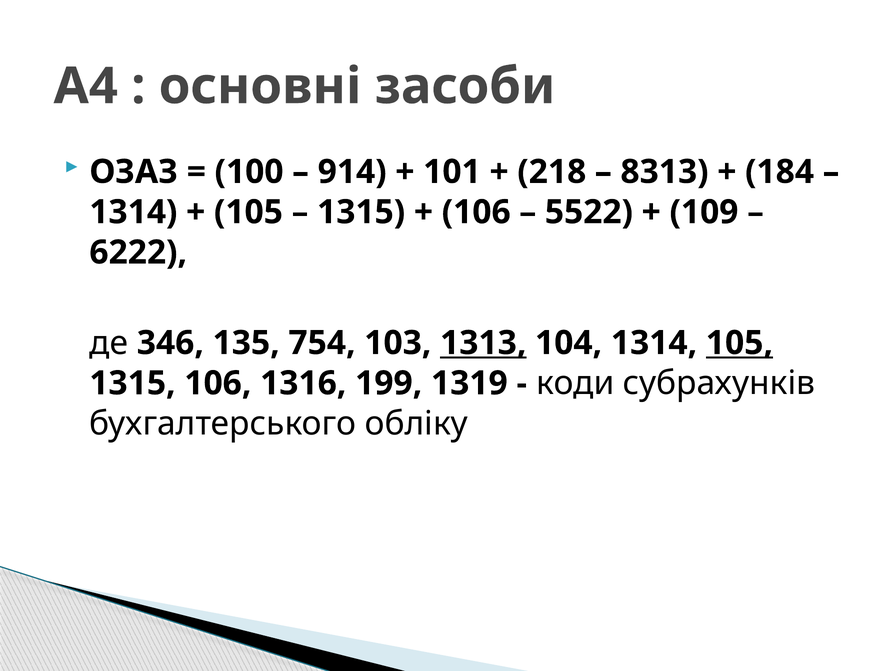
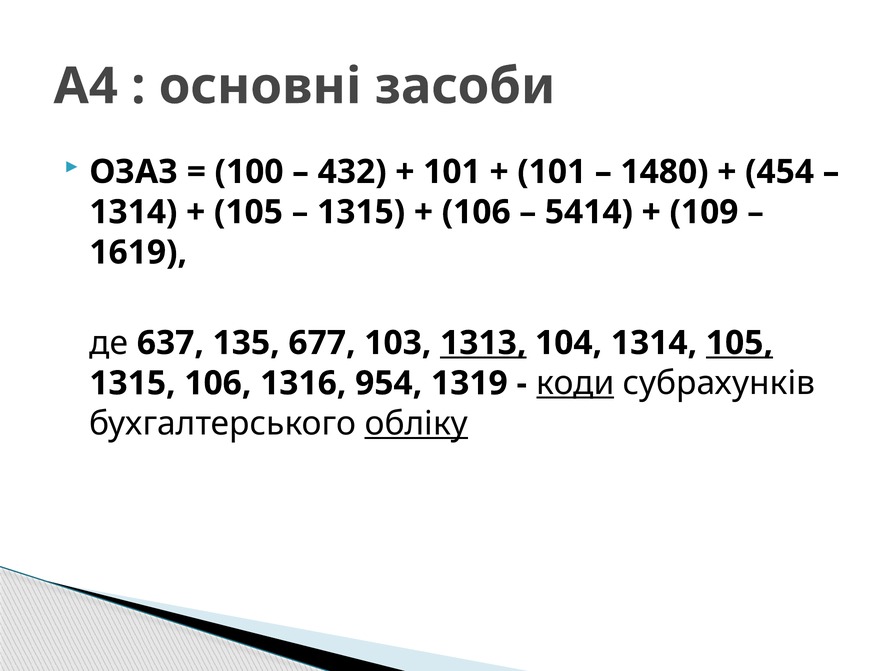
914: 914 -> 432 (352, 172)
218: 218 -> 101 (552, 172)
8313: 8313 -> 1480 (664, 172)
184: 184 -> 454 (780, 172)
5522: 5522 -> 5414 (589, 212)
6222: 6222 -> 1619 (138, 253)
346: 346 -> 637 (170, 343)
754: 754 -> 677 (322, 343)
199: 199 -> 954 (389, 383)
коди underline: none -> present (575, 383)
обліку underline: none -> present (416, 424)
